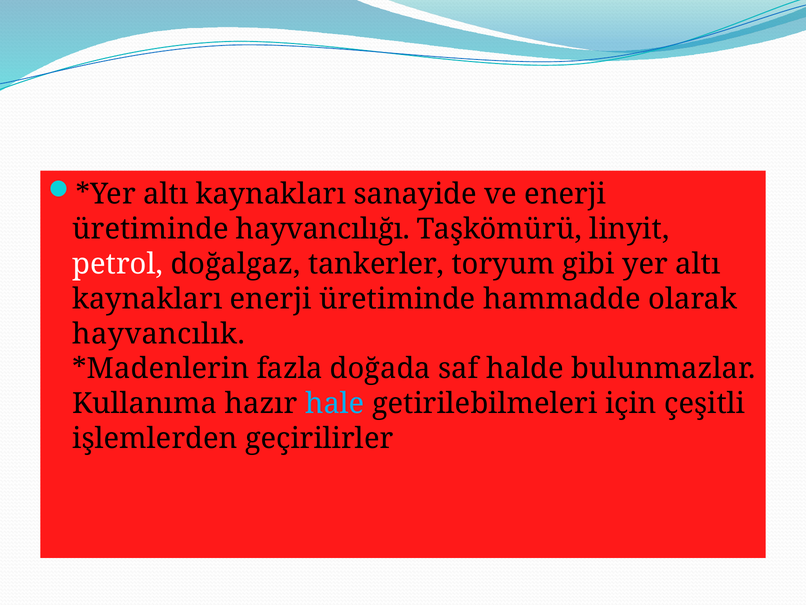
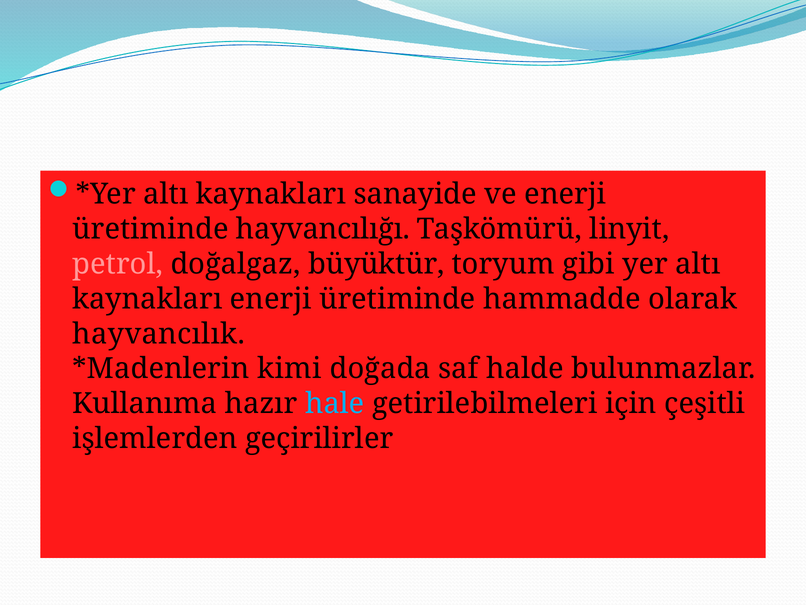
petrol colour: white -> pink (118, 264)
tankerler: tankerler -> büyüktür (376, 264)
fazla: fazla -> kimi (289, 369)
